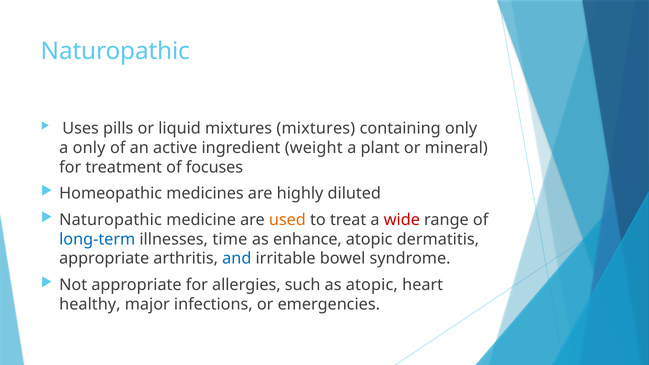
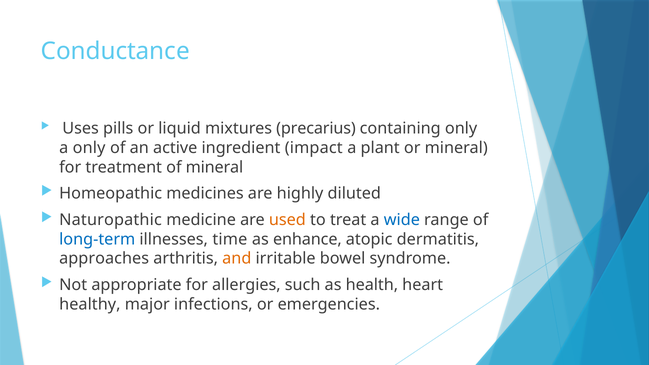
Naturopathic: Naturopathic -> Conductance (115, 51)
mixtures mixtures: mixtures -> precarius (316, 128)
weight: weight -> impact (314, 148)
of focuses: focuses -> mineral (214, 167)
wide colour: red -> blue (402, 220)
appropriate: appropriate -> approaches (104, 259)
and colour: blue -> orange (237, 259)
as atopic: atopic -> health (372, 285)
